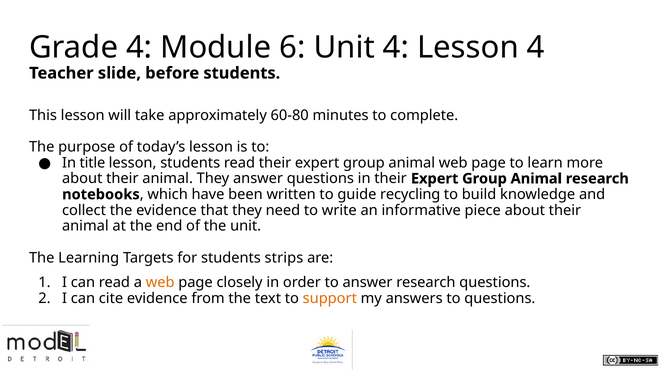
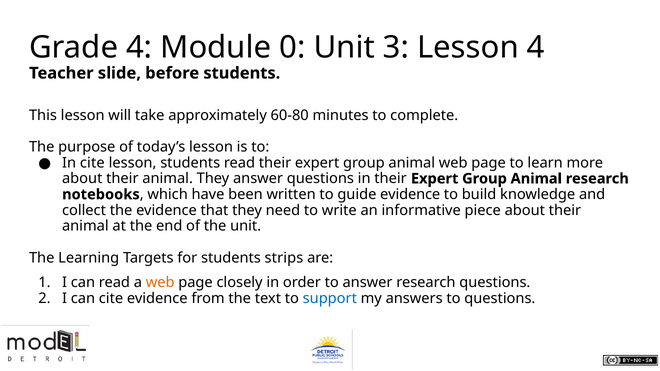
6: 6 -> 0 (292, 47)
Unit 4: 4 -> 3 (396, 47)
In title: title -> cite (92, 163)
guide recycling: recycling -> evidence (410, 195)
support colour: orange -> blue (330, 299)
